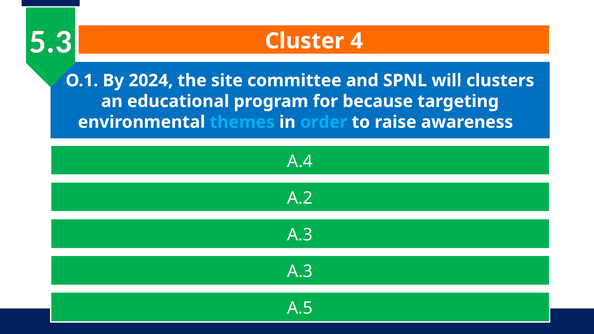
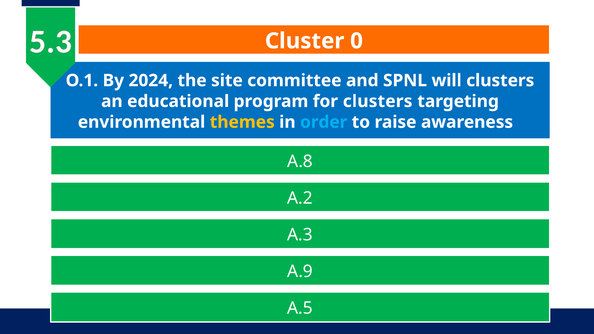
4: 4 -> 0 (357, 41)
for because: because -> clusters (378, 101)
themes colour: light blue -> yellow (242, 122)
A.4: A.4 -> A.8 (300, 161)
A.3: A.3 -> A.9 (300, 272)
